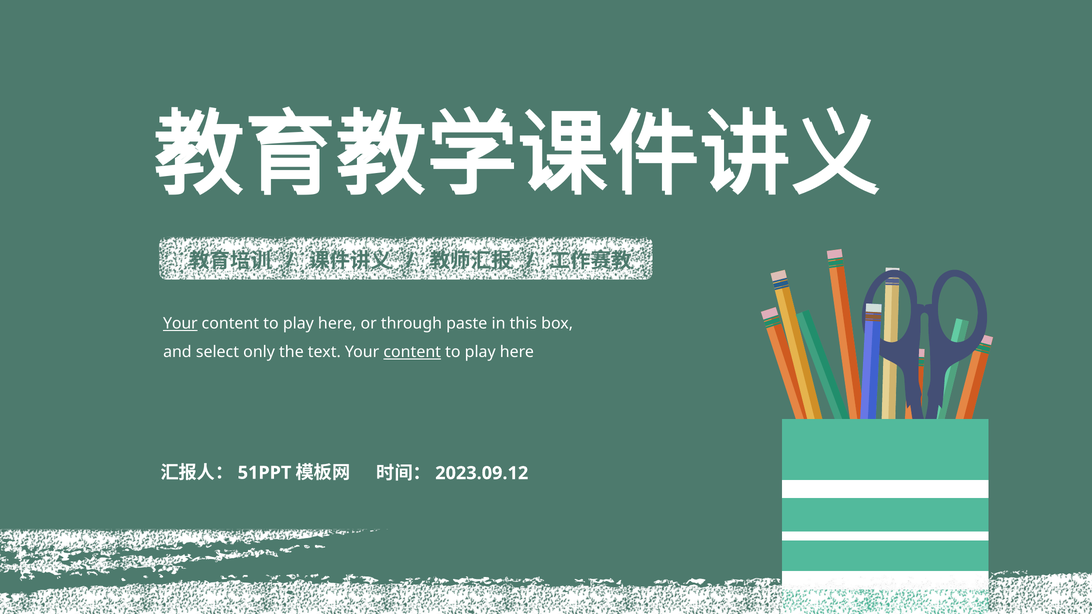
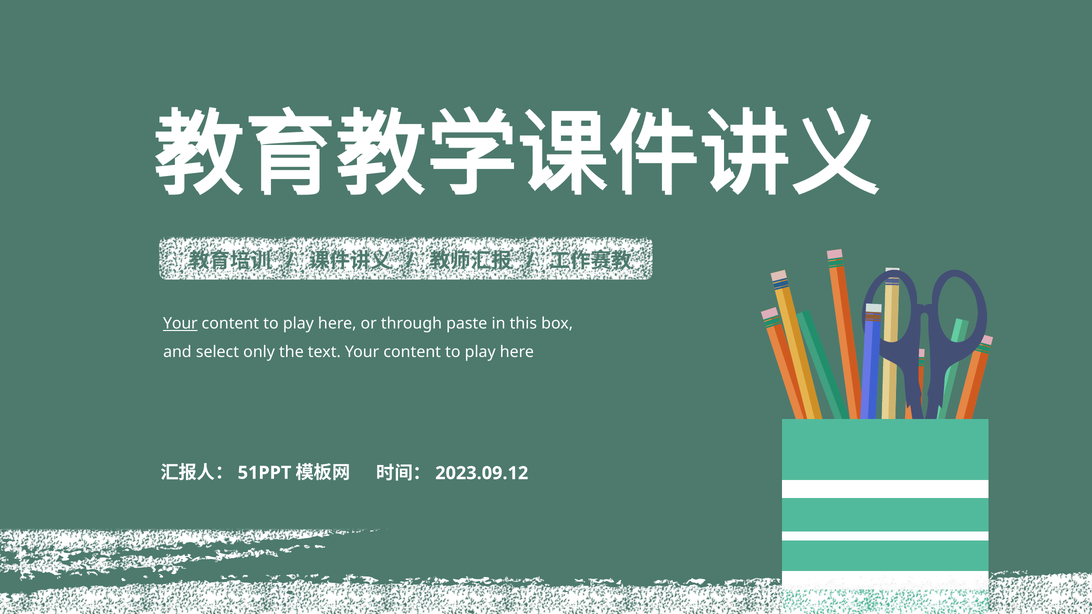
content underline: present -> none (412, 352)
